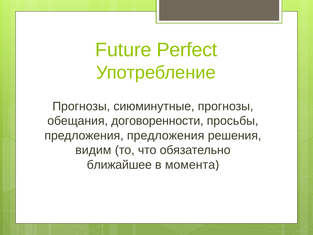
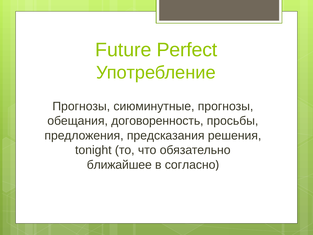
договоренности: договоренности -> договоренность (157, 121)
предложения предложения: предложения -> предсказания (166, 135)
видим: видим -> tonight (93, 150)
момента: момента -> согласно (190, 165)
